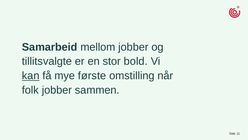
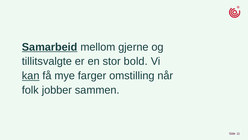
Samarbeid underline: none -> present (50, 47)
mellom jobber: jobber -> gjerne (133, 47)
første: første -> farger (92, 75)
